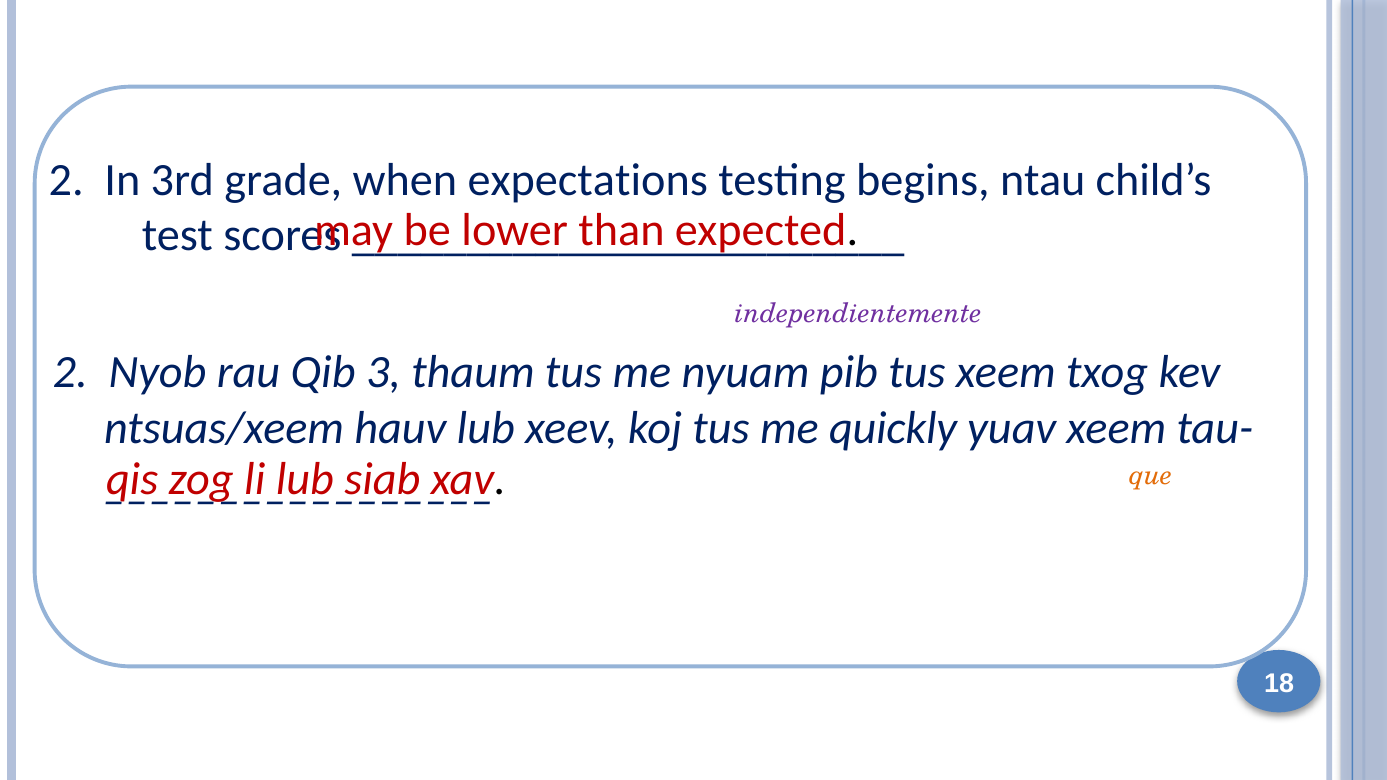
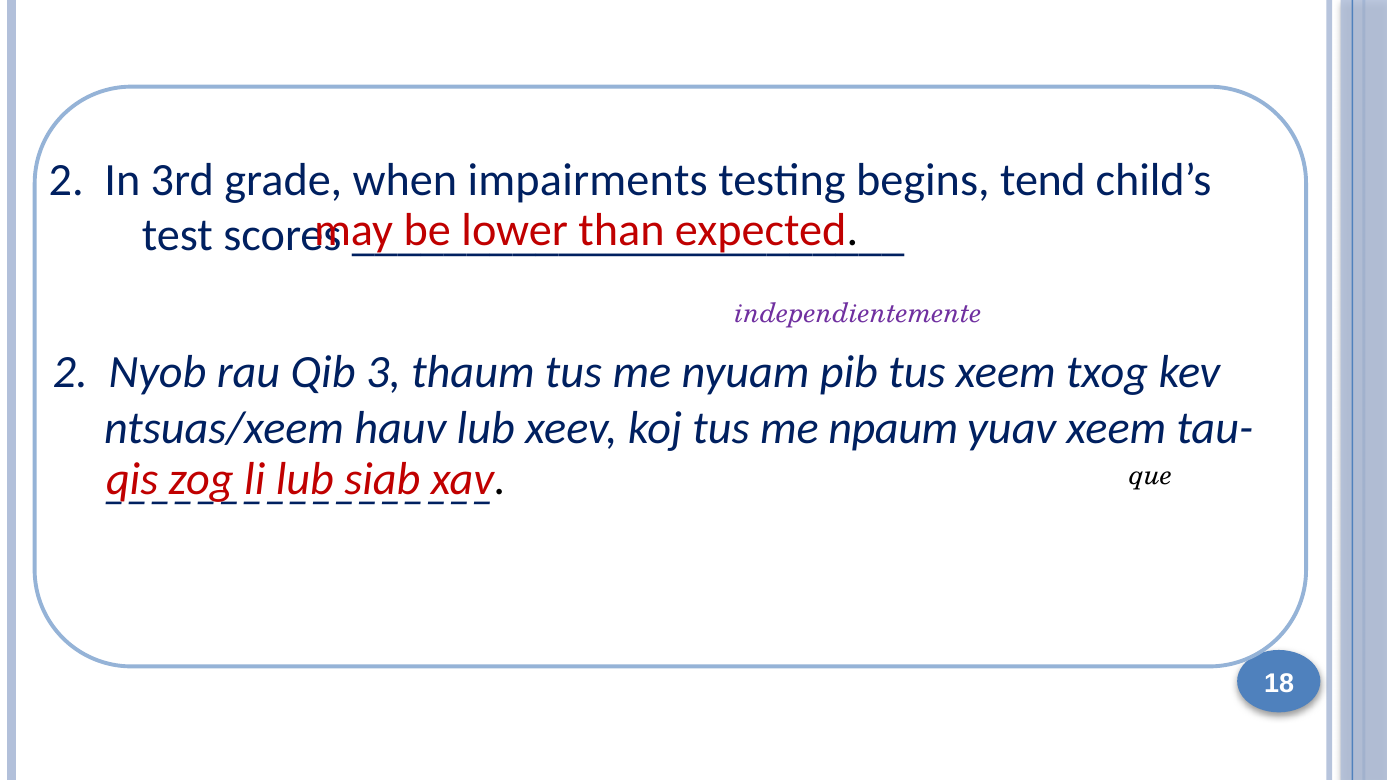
expectations: expectations -> impairments (588, 180)
ntau: ntau -> tend (1043, 180)
quickly: quickly -> npaum (893, 428)
que colour: orange -> black (1151, 476)
